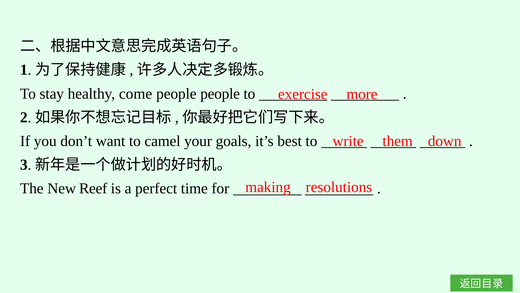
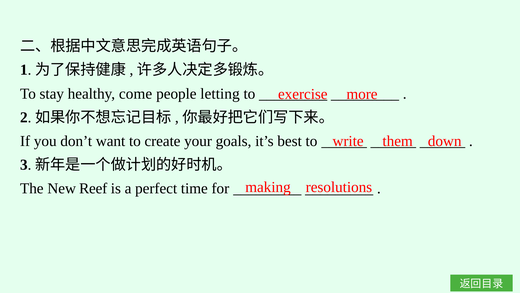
people people: people -> letting (220, 94)
camel: camel -> create (163, 141)
